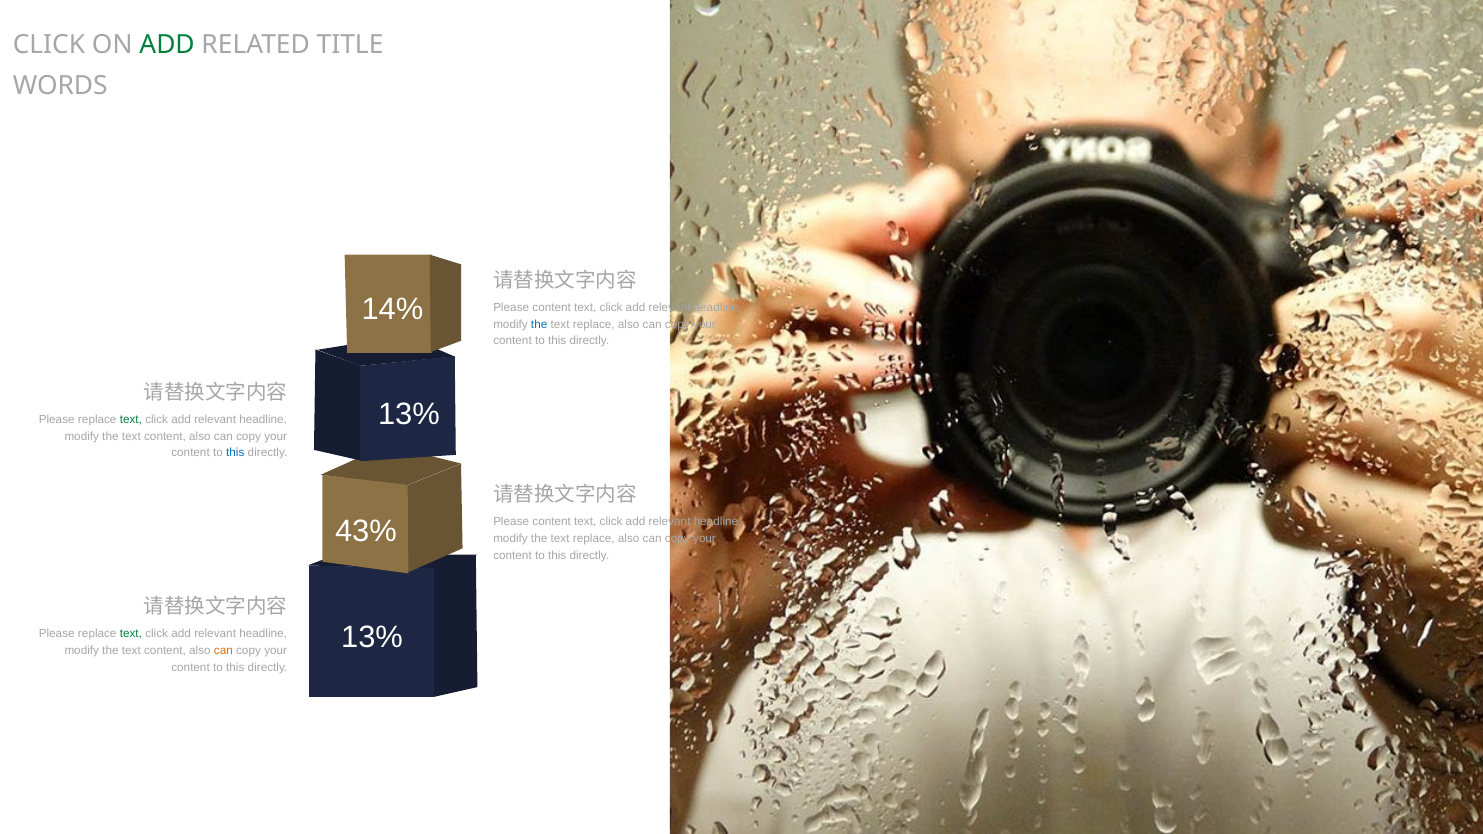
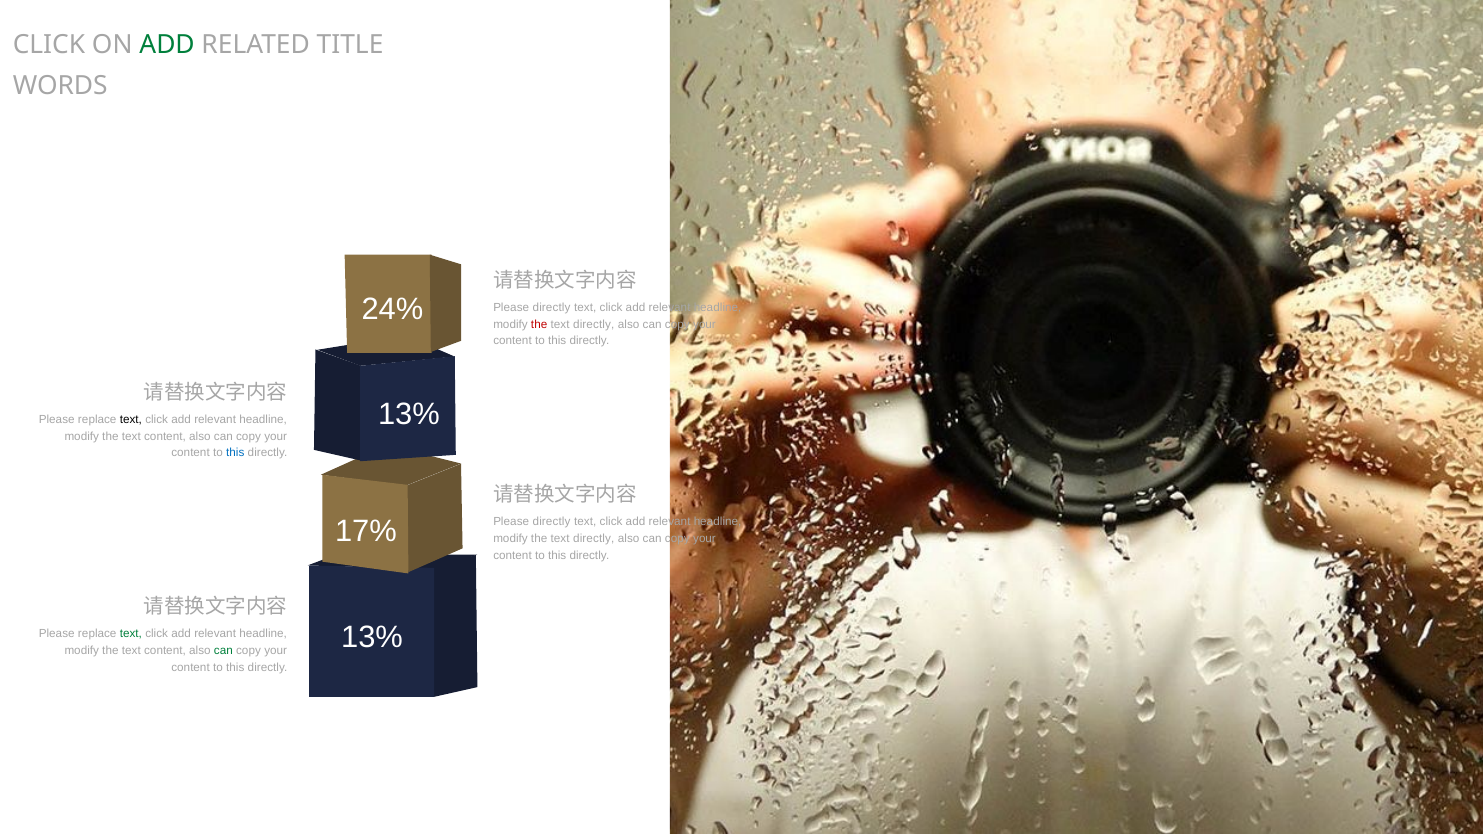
14%: 14% -> 24% (392, 310)
content: content -> directly (552, 307)
the colour: blue -> red (539, 324)
replace: replace -> directly (594, 324)
text colour: green -> black (131, 420)
content: content -> directly (552, 522)
43%: 43% -> 17% (366, 532)
replace: replace -> directly (594, 539)
can colour: orange -> green (223, 651)
